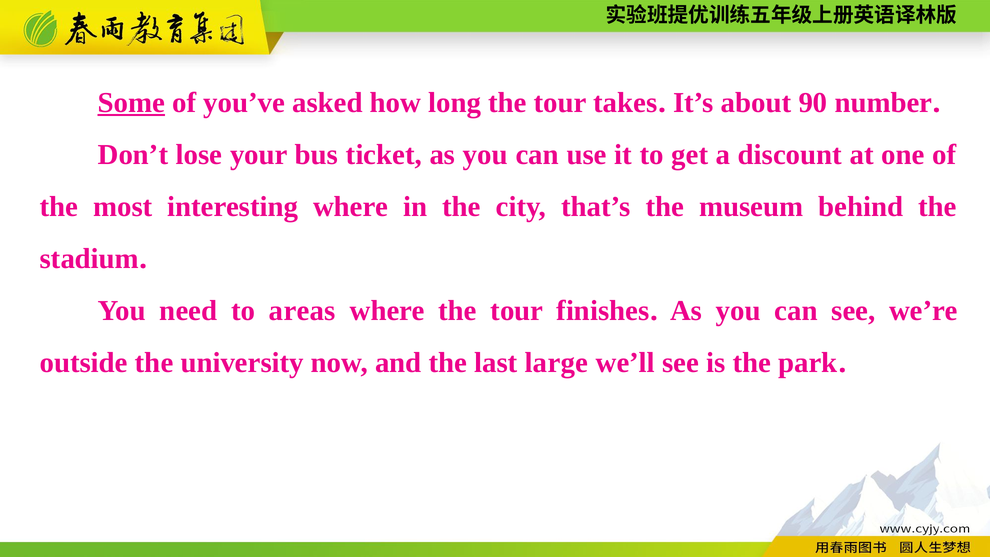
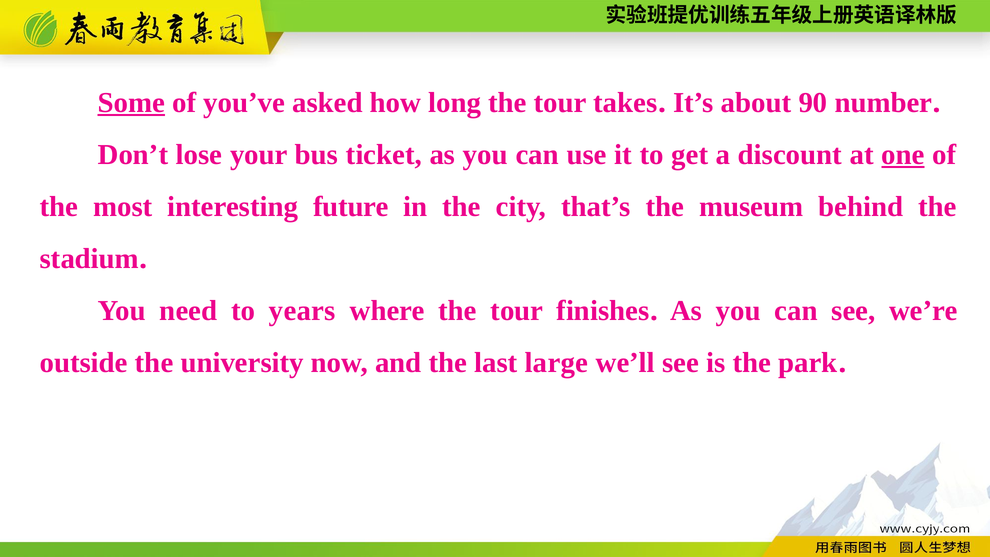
one underline: none -> present (903, 154)
interesting where: where -> future (351, 206)
areas: areas -> years (302, 311)
